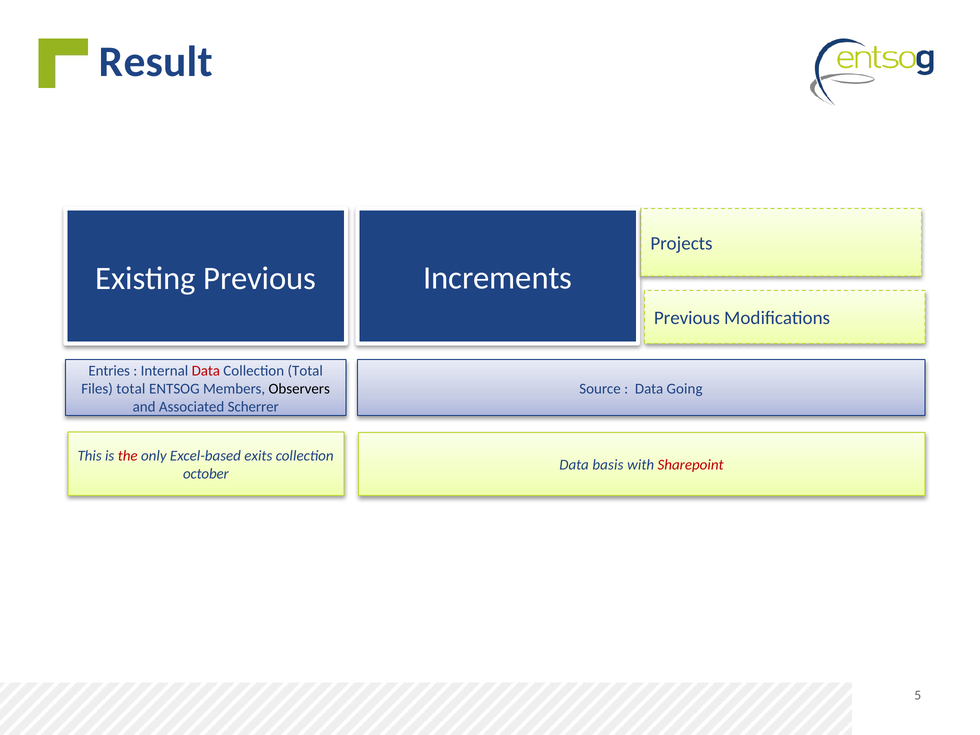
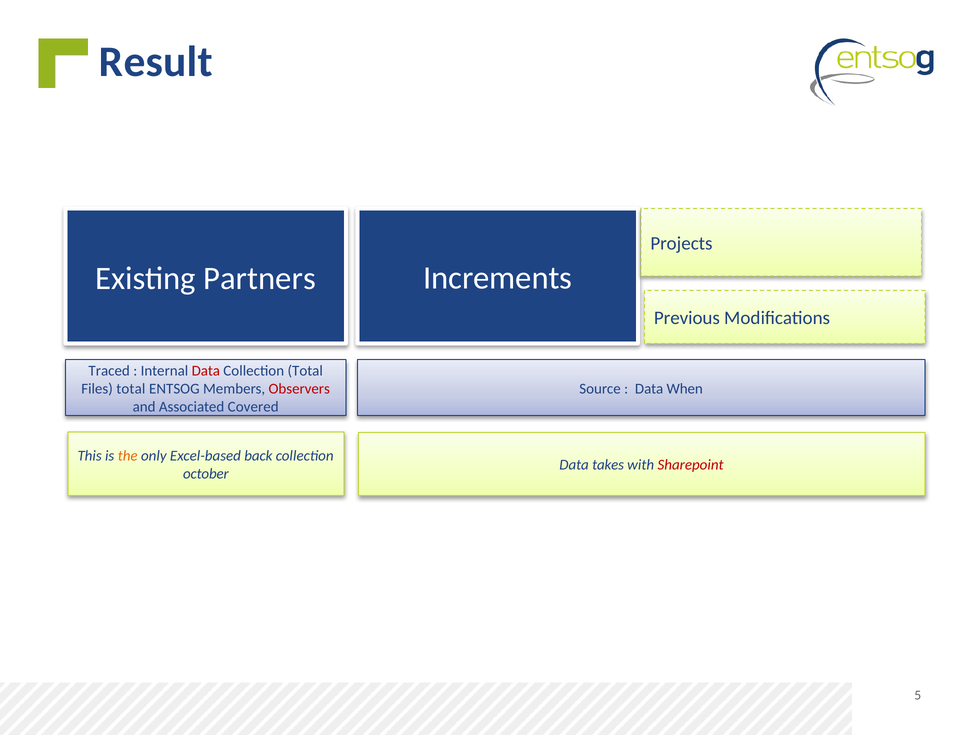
Existing Previous: Previous -> Partners (260, 279)
Entries: Entries -> Traced (109, 371)
Observers colour: black -> red (299, 389)
Going: Going -> When (685, 389)
Scherrer: Scherrer -> Covered (253, 407)
the colour: red -> orange (128, 456)
exits: exits -> back (258, 456)
basis: basis -> takes (608, 465)
